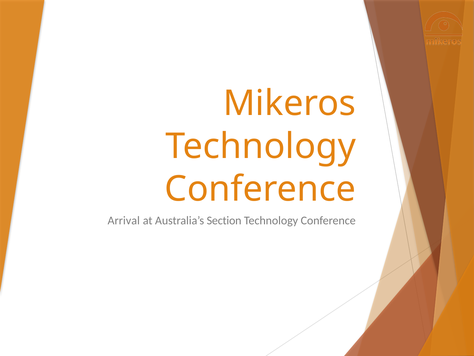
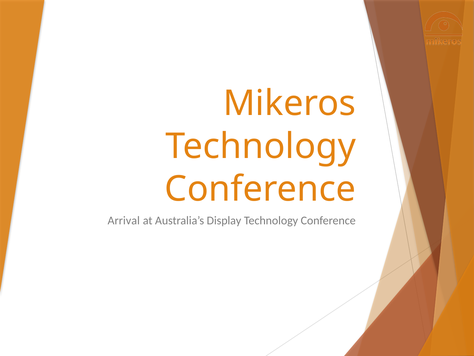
Section: Section -> Display (224, 220)
